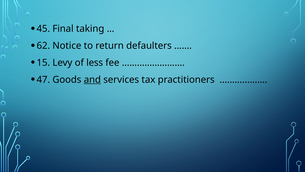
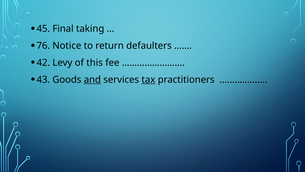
62: 62 -> 76 (43, 46)
15: 15 -> 42 (43, 63)
less: less -> this (95, 63)
47: 47 -> 43 (43, 79)
tax underline: none -> present (148, 79)
